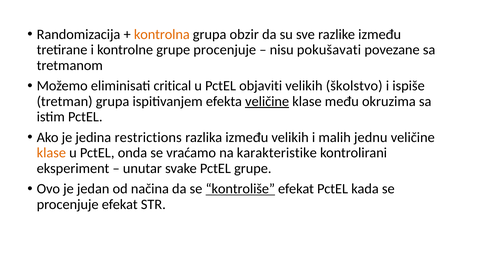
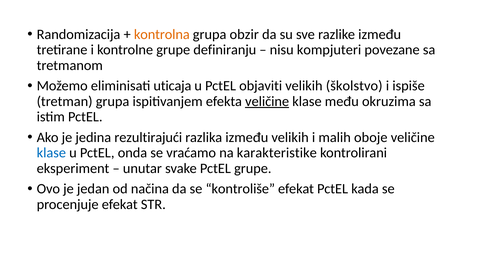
grupe procenjuje: procenjuje -> definiranju (225, 50)
pokušavati: pokušavati -> kompjuteri (329, 50)
critical: critical -> uticaja (172, 86)
restrictions: restrictions -> rezultirajući (148, 137)
jednu: jednu -> oboje (371, 137)
klase colour: orange -> blue (51, 153)
kontroliše underline: present -> none (240, 189)
